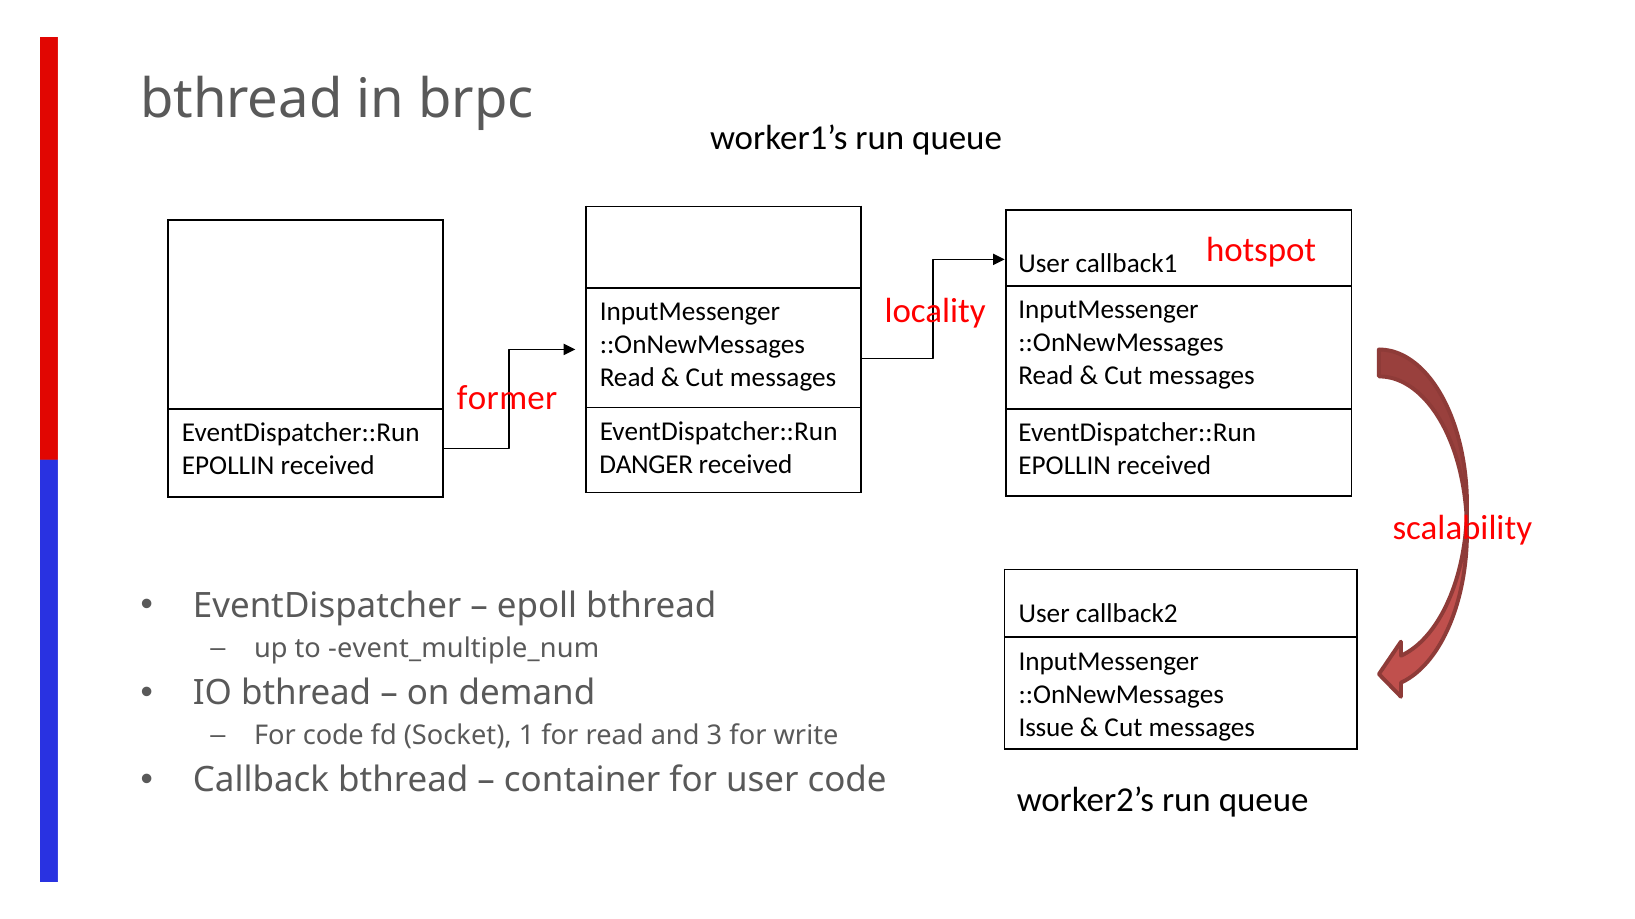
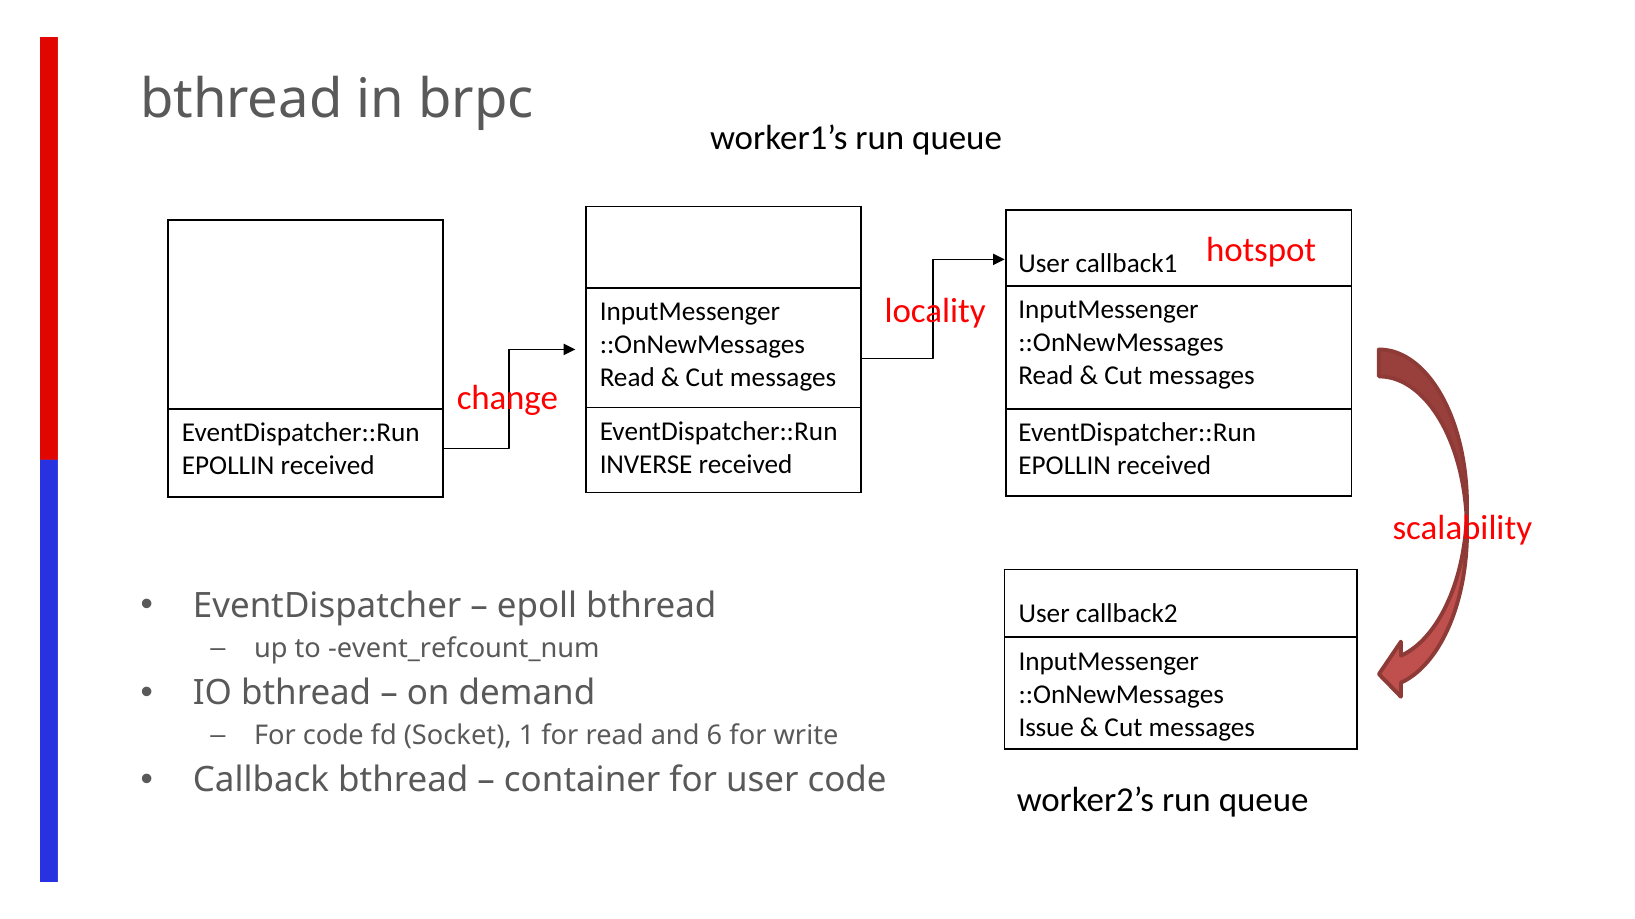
former: former -> change (507, 398)
DANGER: DANGER -> INVERSE (646, 465)
event_multiple_num: event_multiple_num -> event_refcount_num (464, 649)
3: 3 -> 6 (715, 736)
